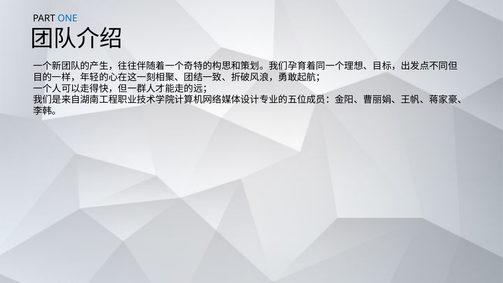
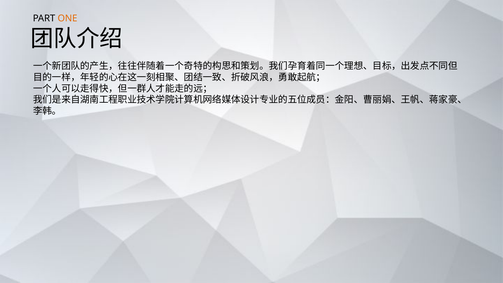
ONE colour: blue -> orange (68, 18)
